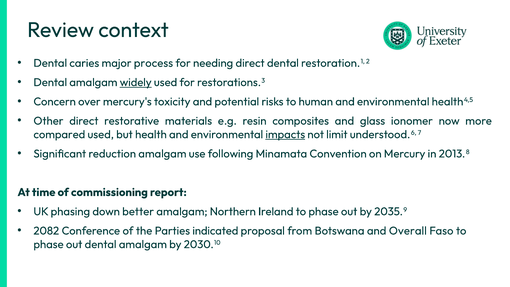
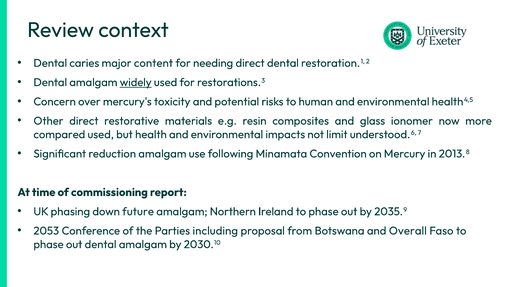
process: process -> content (153, 63)
impacts underline: present -> none (285, 134)
better: better -> future (138, 211)
2082: 2082 -> 2053 (46, 231)
indicated: indicated -> including (215, 231)
